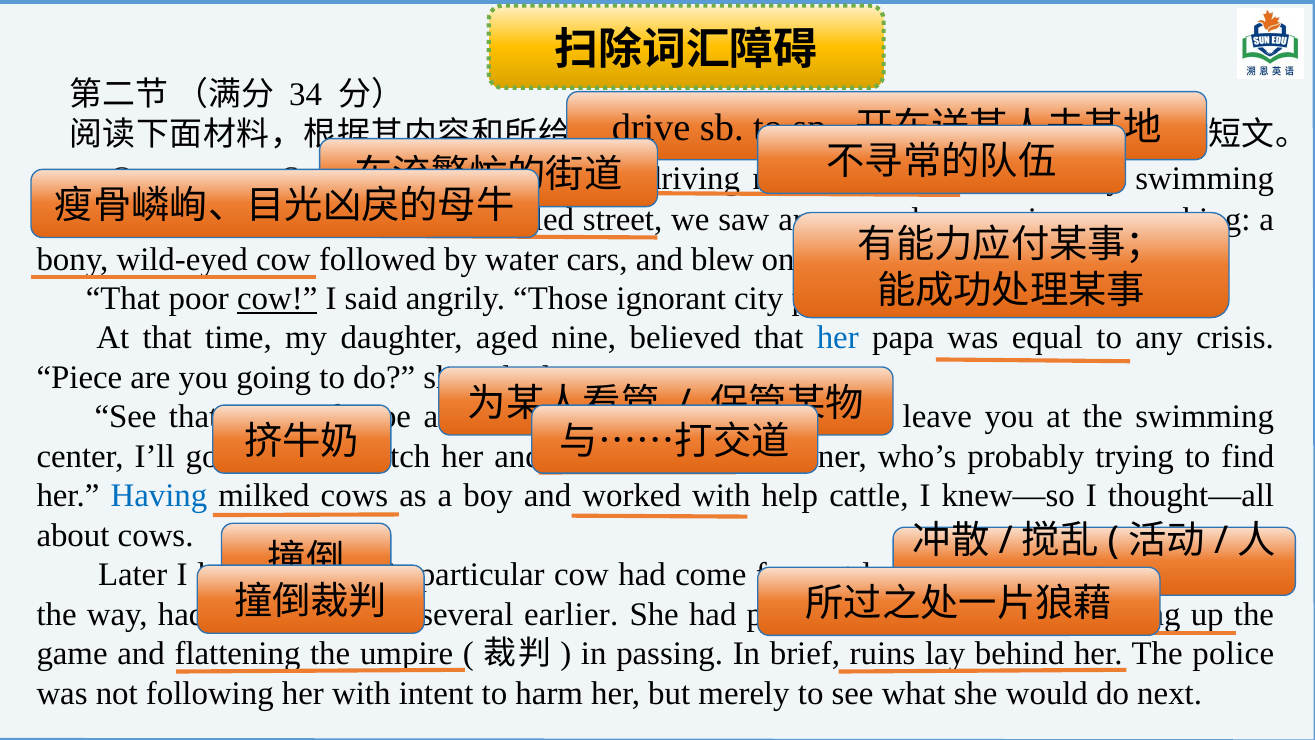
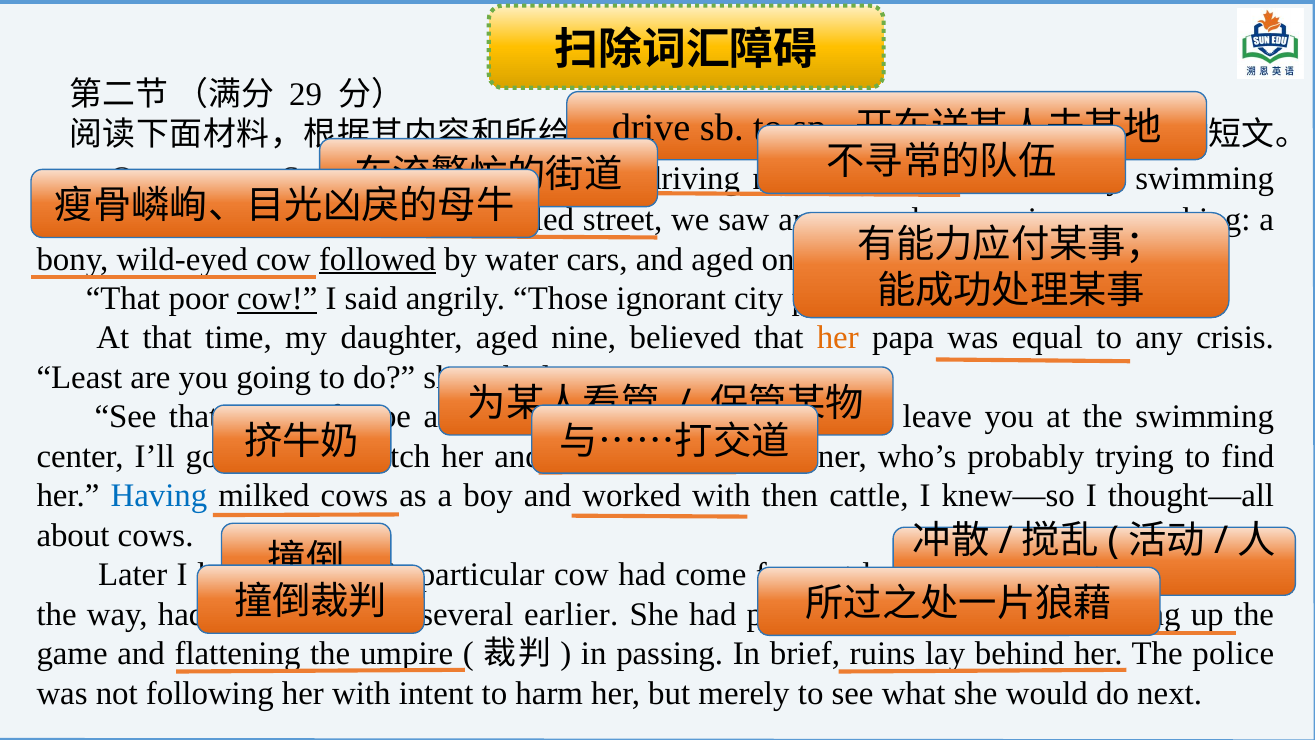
34: 34 -> 29 (306, 95)
followed underline: none -> present (377, 259)
and blew: blew -> aged (722, 259)
her colour: blue -> orange (838, 338)
Piece: Piece -> Least (79, 377)
help: help -> then (790, 496)
